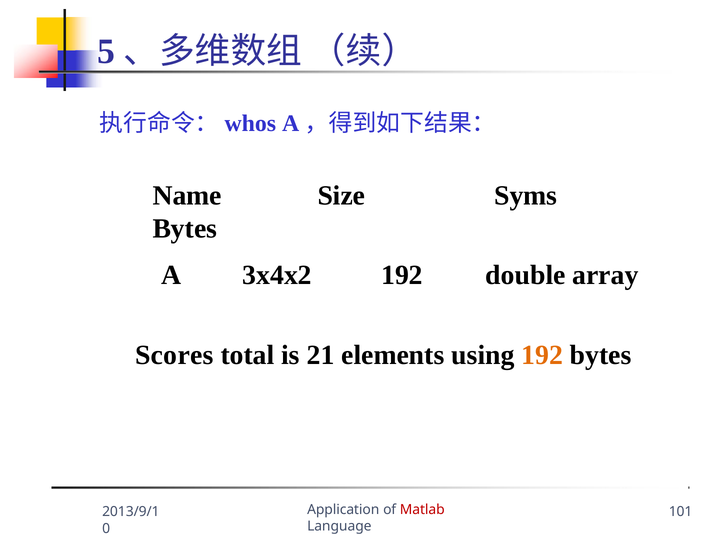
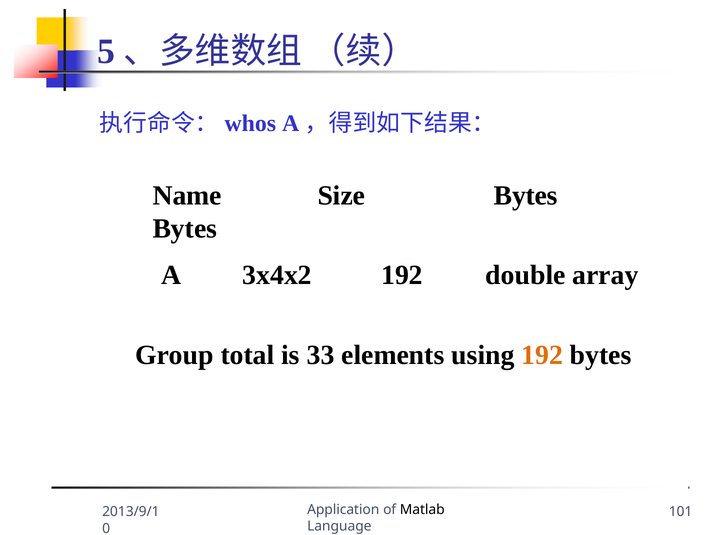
Syms: Syms -> Bytes (526, 196)
Scores: Scores -> Group (174, 355)
21: 21 -> 33 (321, 355)
Matlab colour: red -> black (422, 510)
